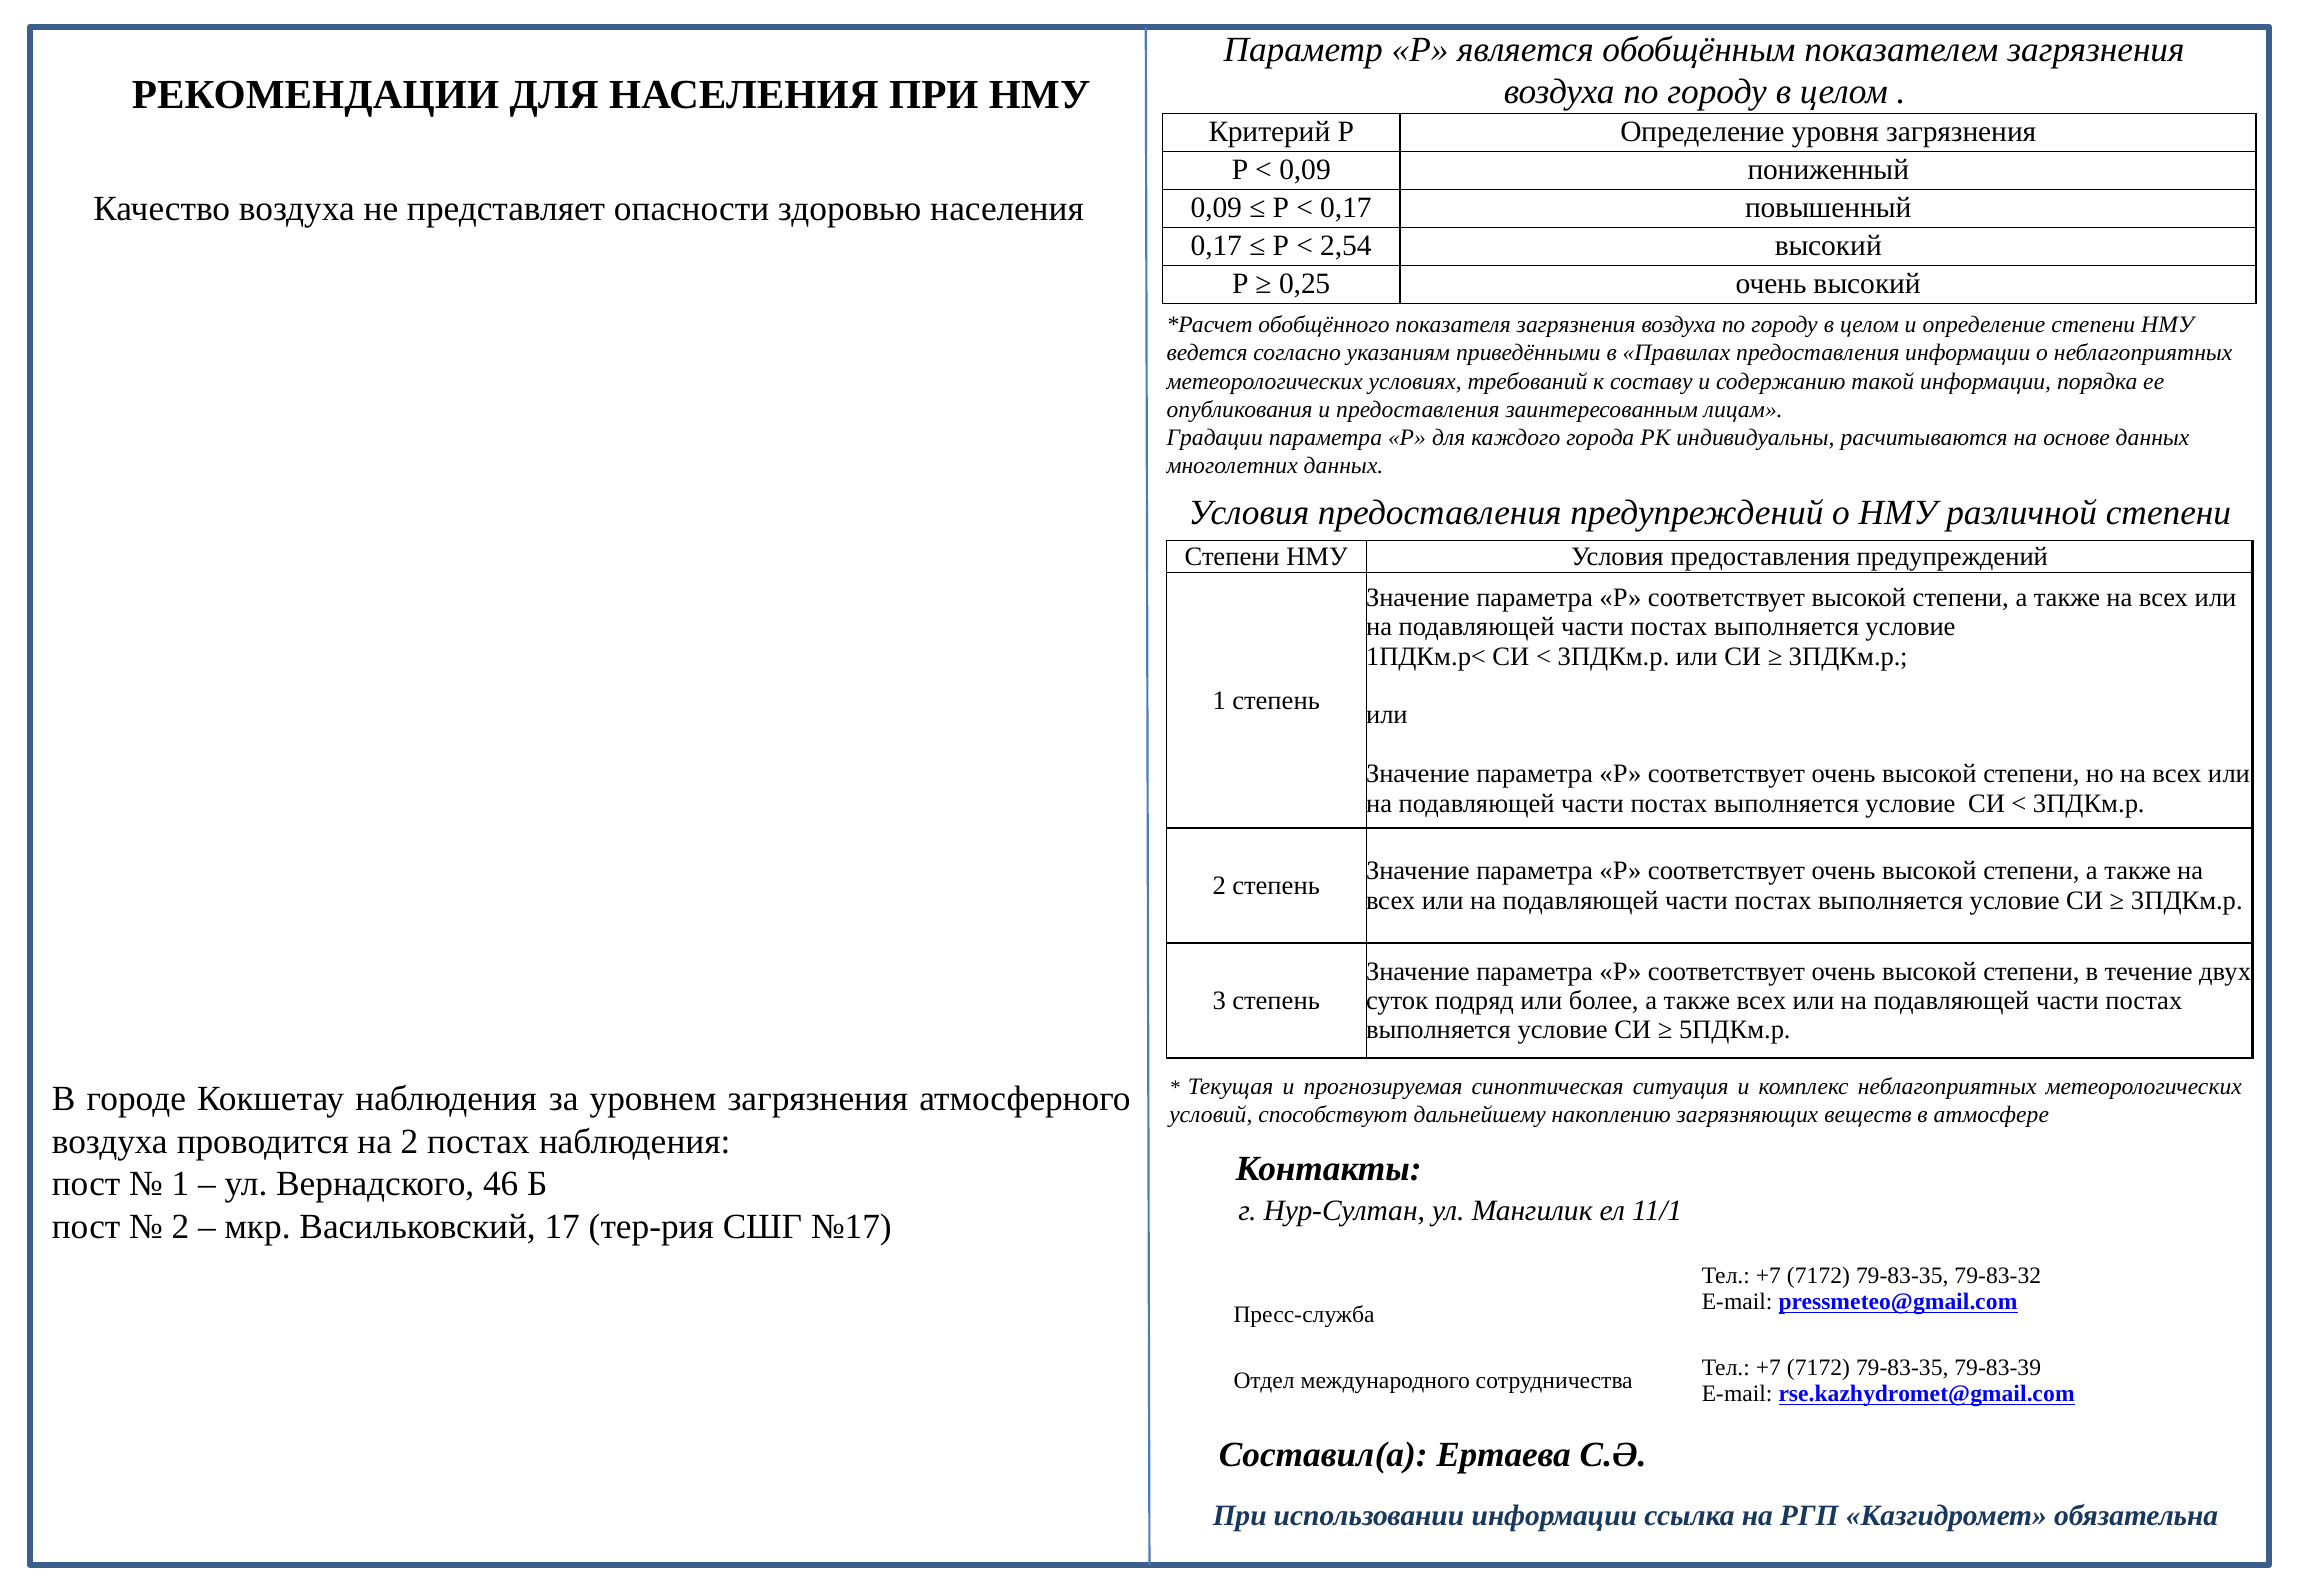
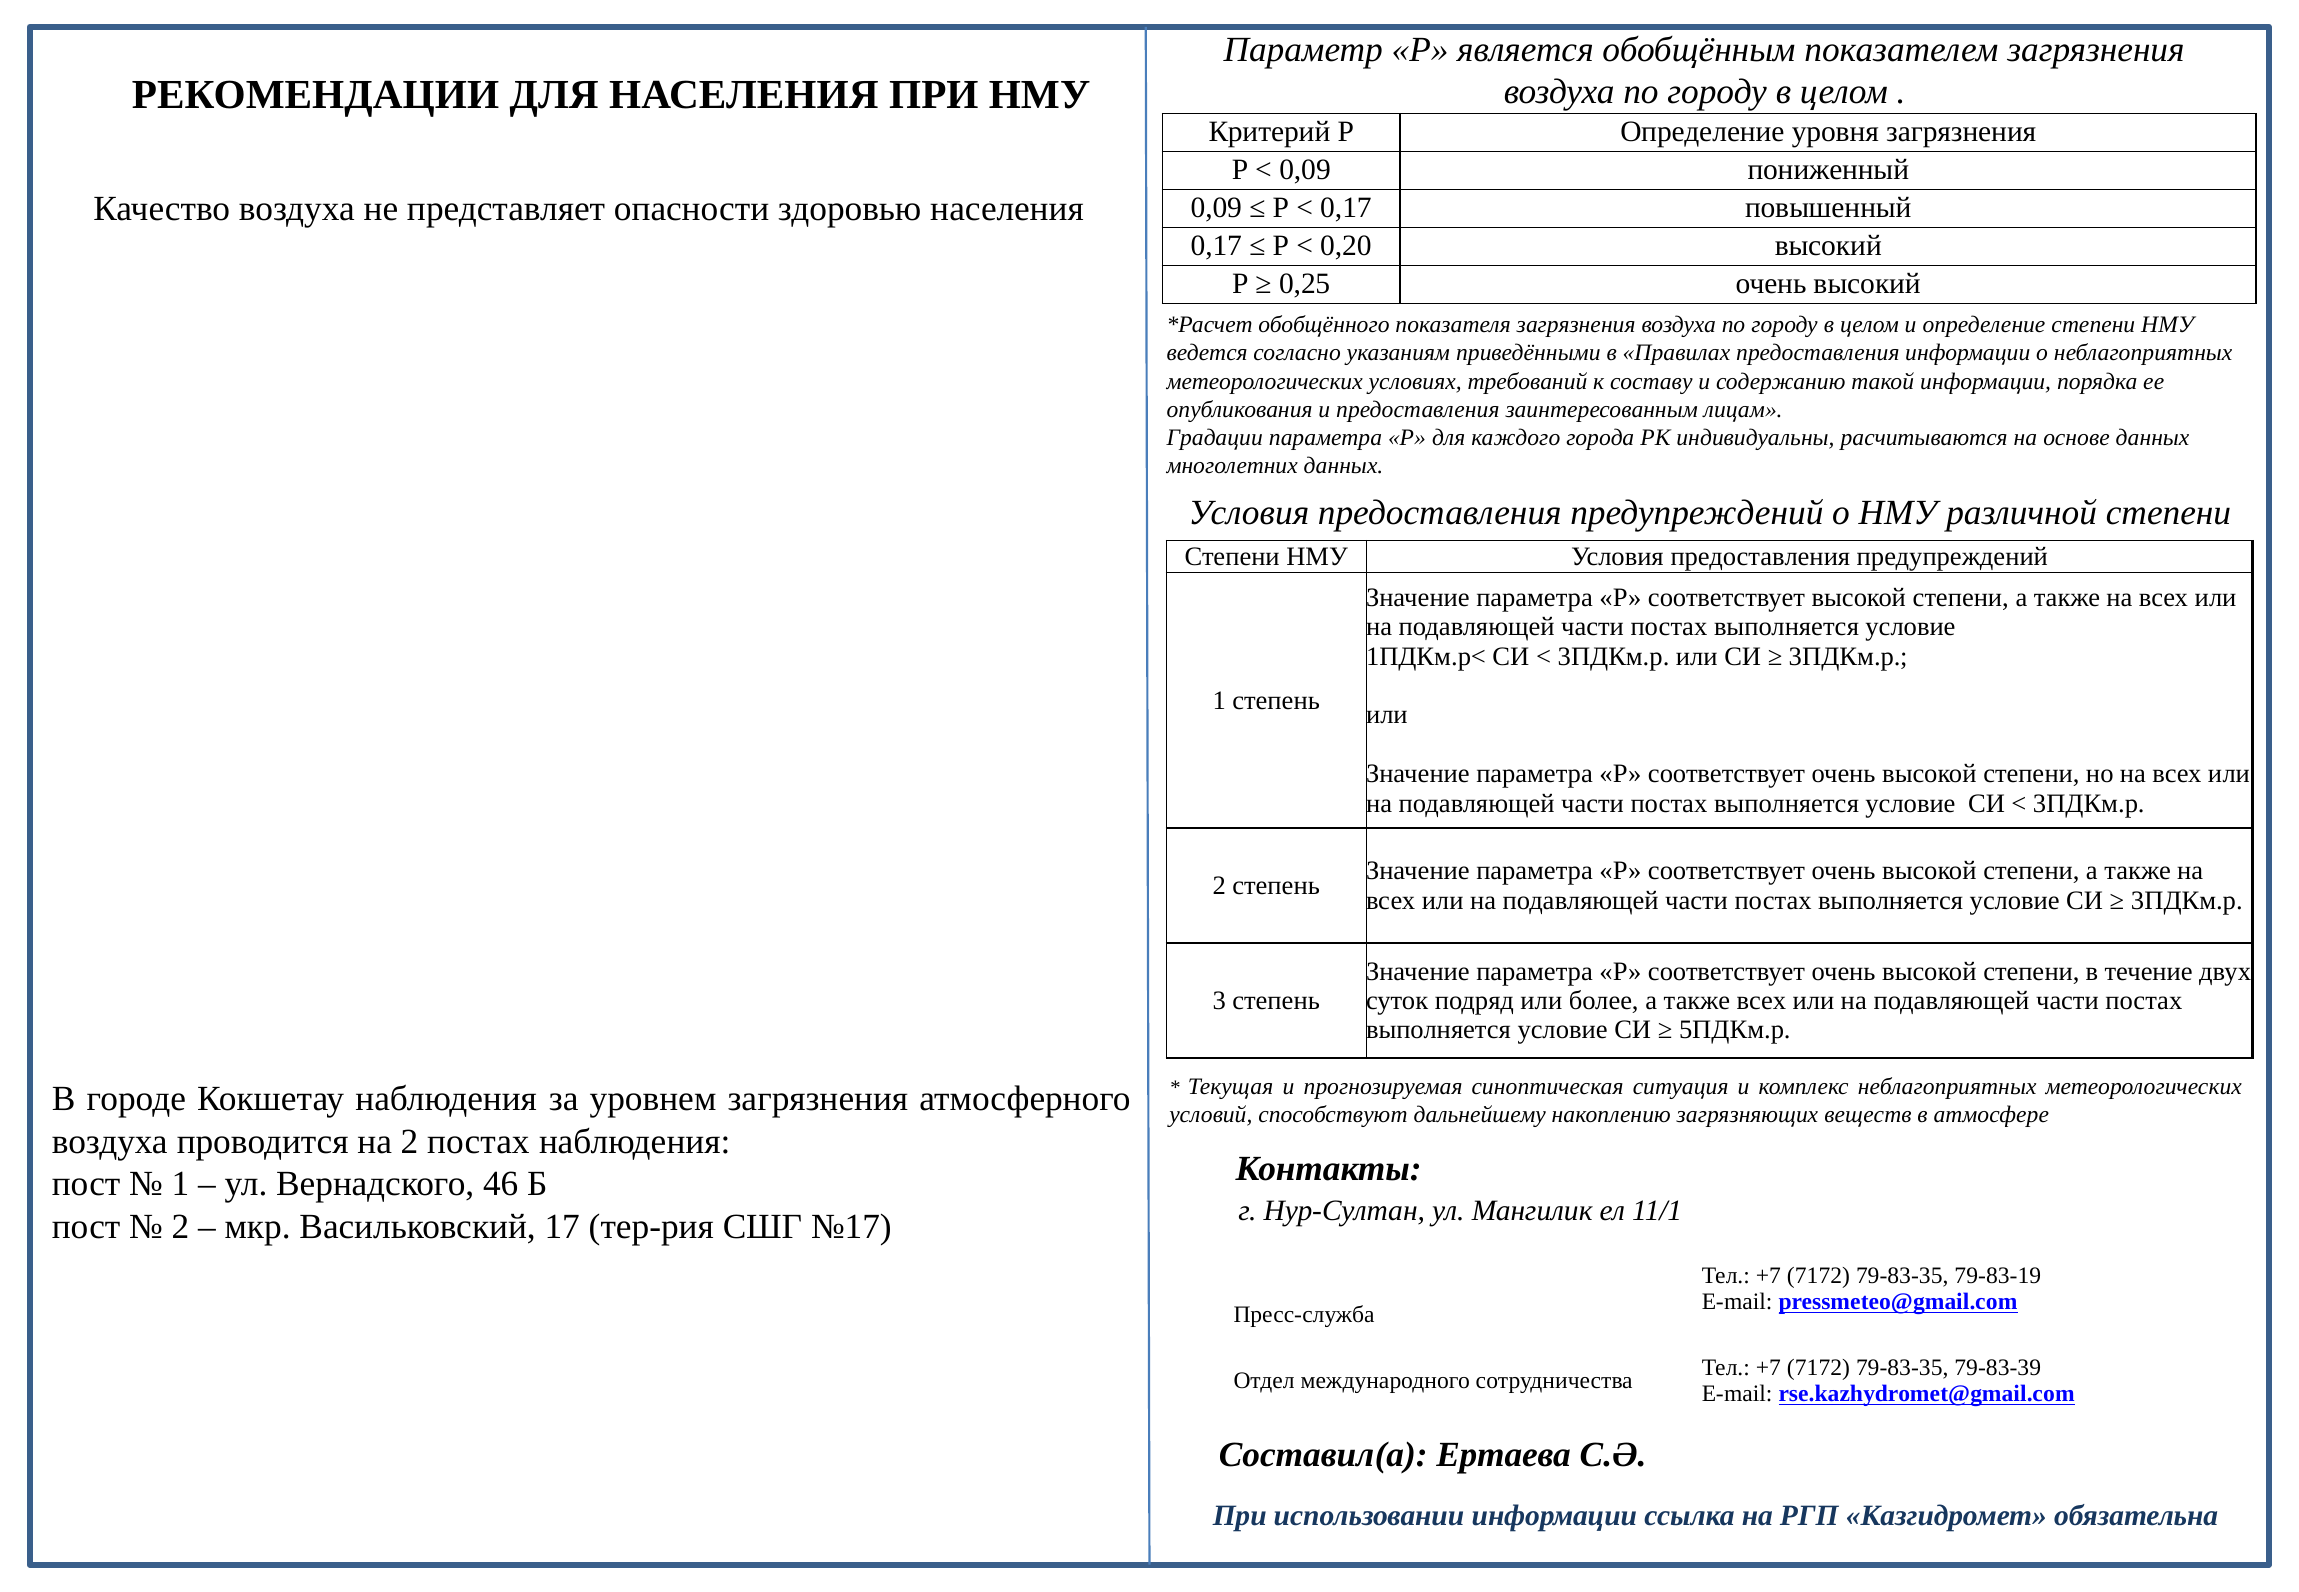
2,54: 2,54 -> 0,20 (1346, 246)
79-83-32: 79-83-32 -> 79-83-19 (1998, 1275)
